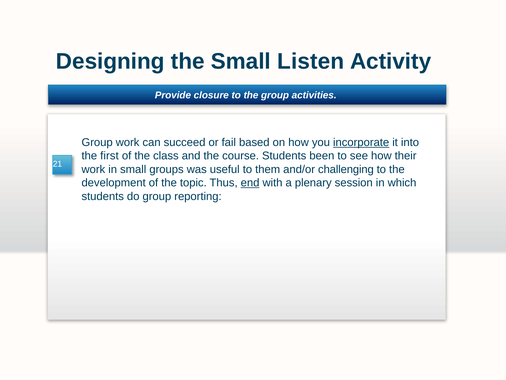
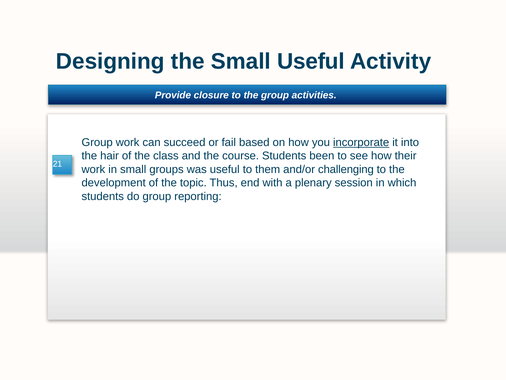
Small Listen: Listen -> Useful (311, 61)
first: first -> hair (110, 156)
end underline: present -> none (250, 183)
